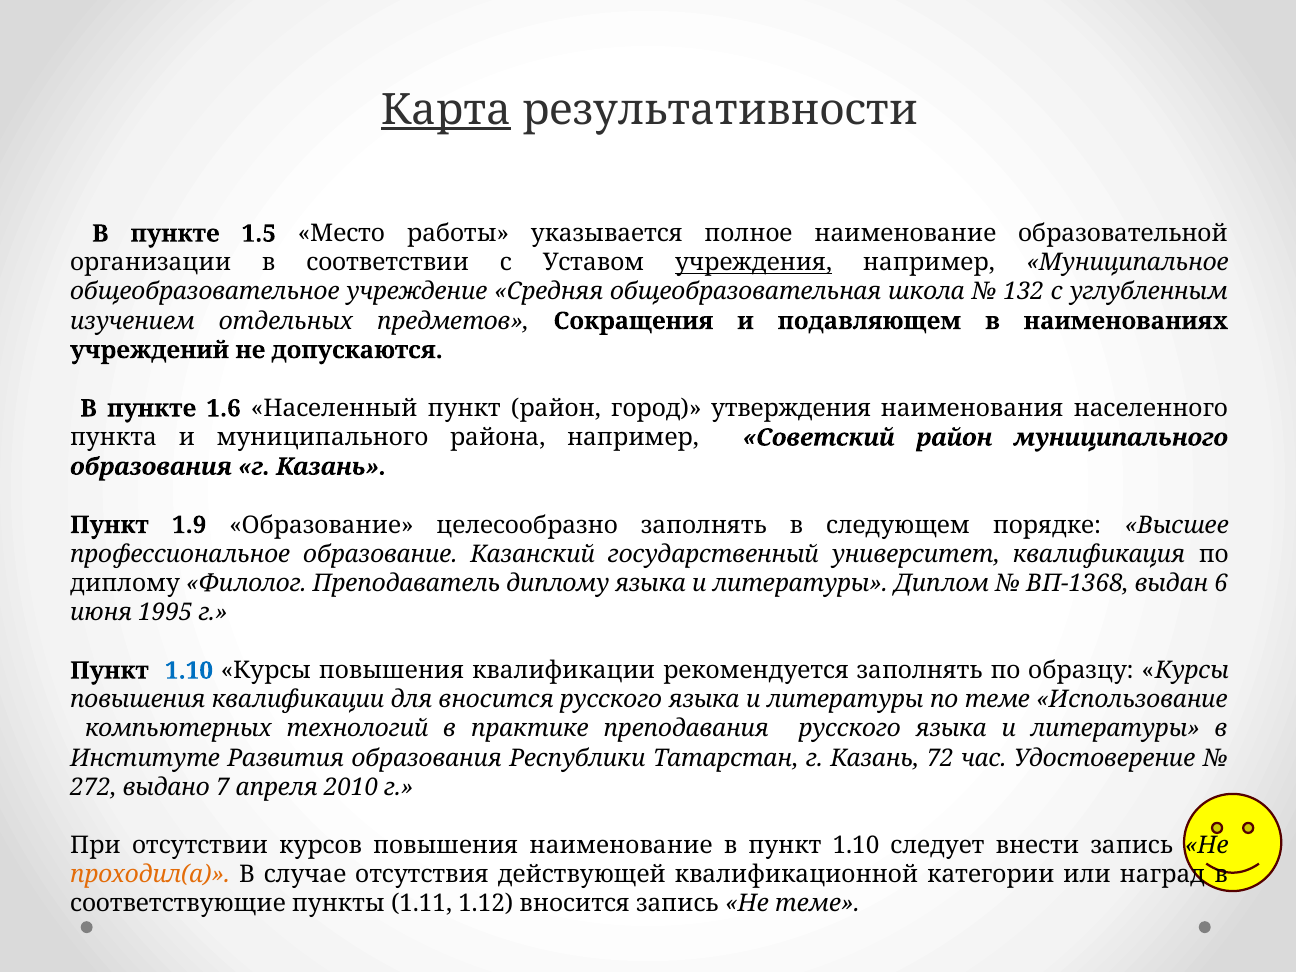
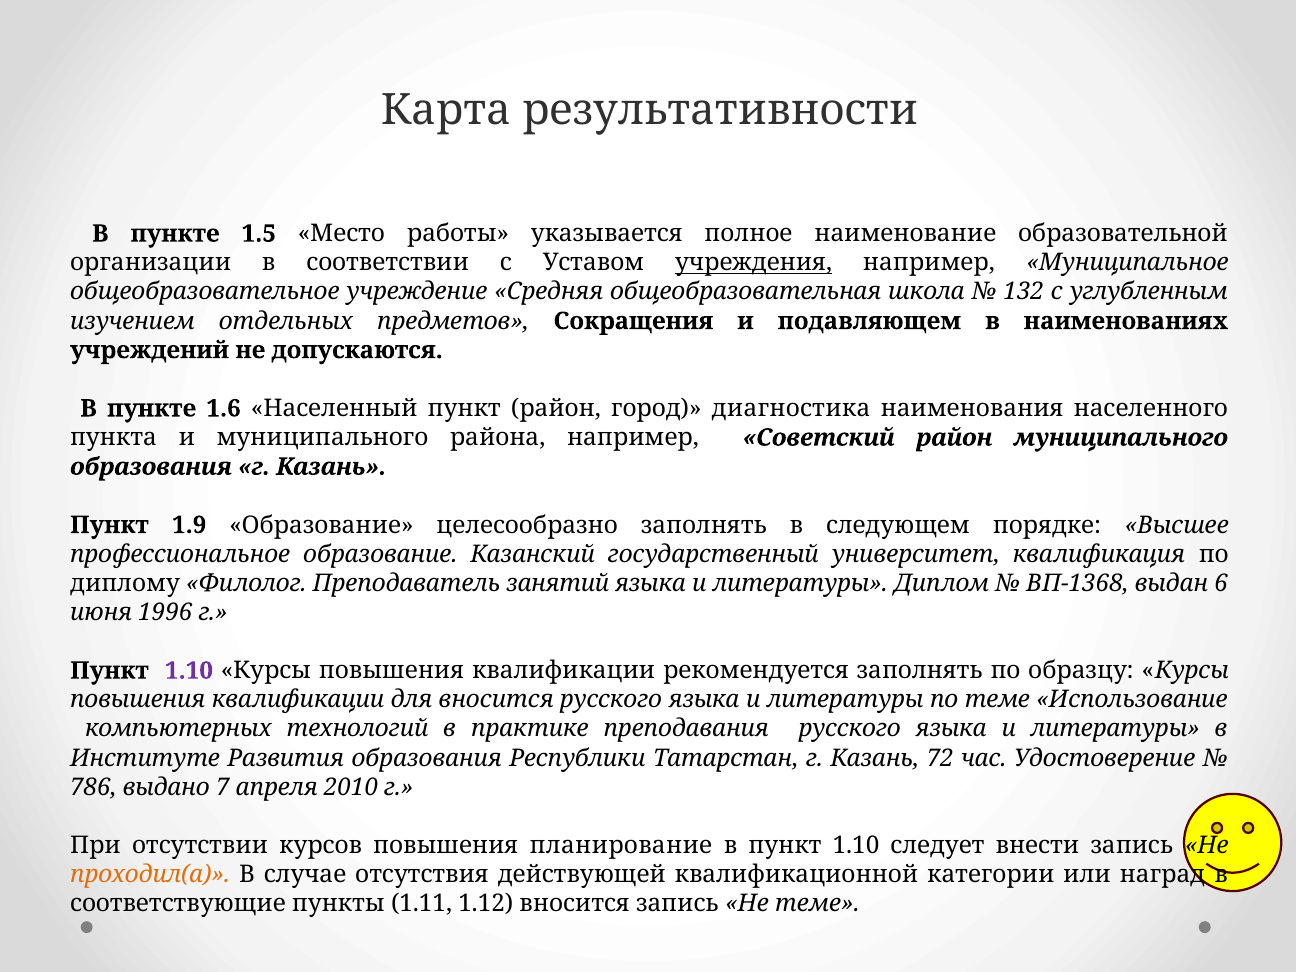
Карта underline: present -> none (446, 110)
утверждения: утверждения -> диагностика (791, 408)
Преподаватель диплому: диплому -> занятий (558, 583)
1995: 1995 -> 1996 (165, 612)
1.10 colour: blue -> purple (189, 671)
272: 272 -> 786 (93, 787)
повышения наименование: наименование -> планирование (621, 846)
